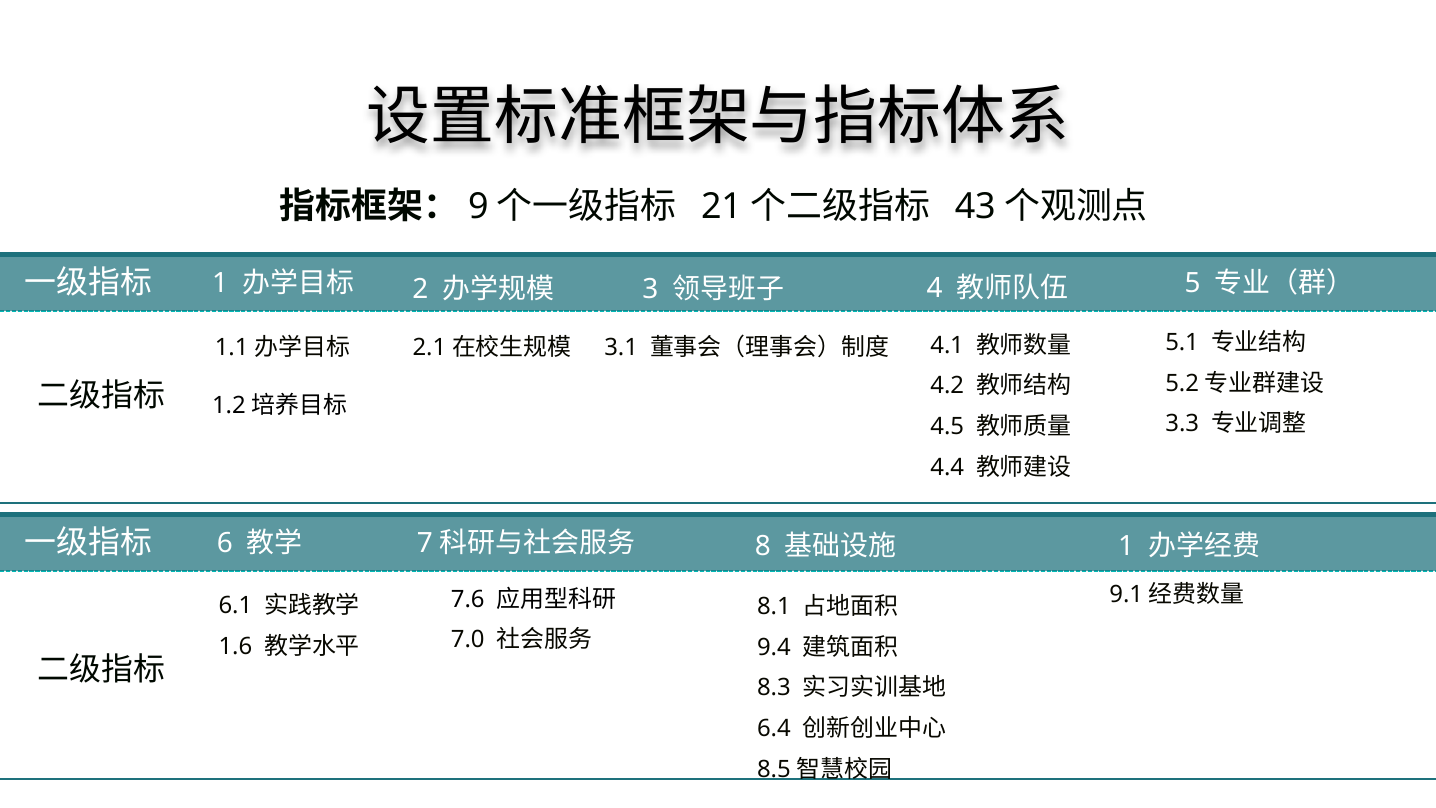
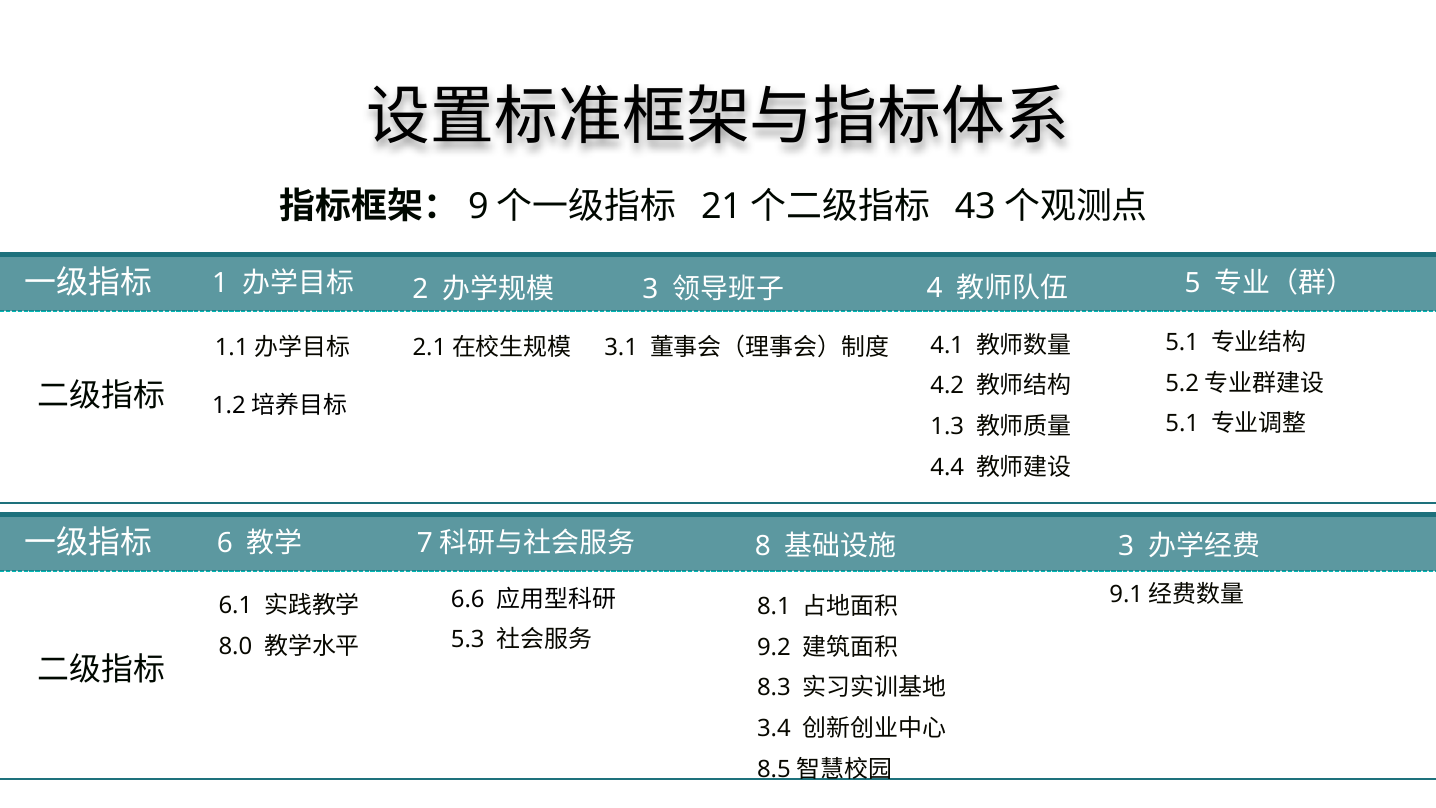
3.3: 3.3 -> 5.1 (1182, 424)
4.5: 4.5 -> 1.3 (947, 427)
1: 1 -> 3 (1126, 546)
7.6: 7.6 -> 6.6 (468, 599)
7.0: 7.0 -> 5.3 (468, 640)
1.6: 1.6 -> 8.0 (235, 646)
9.4: 9.4 -> 9.2 (774, 647)
6.4: 6.4 -> 3.4 (774, 729)
